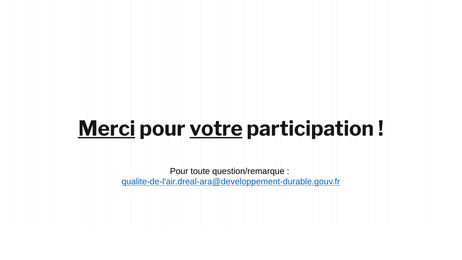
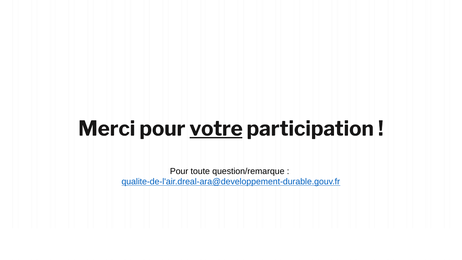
Merci underline: present -> none (107, 129)
